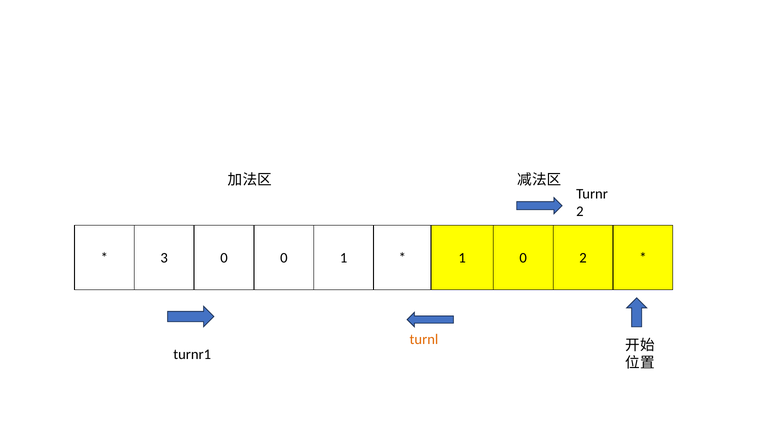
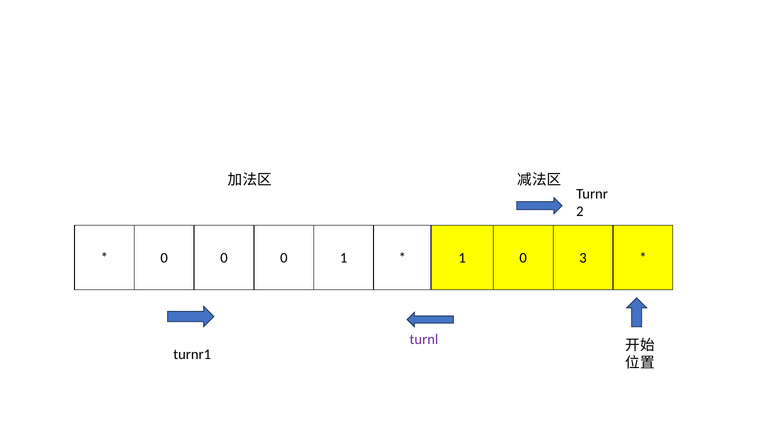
3: 3 -> 0 (164, 258)
0 2: 2 -> 3 (583, 258)
turnl colour: orange -> purple (424, 339)
